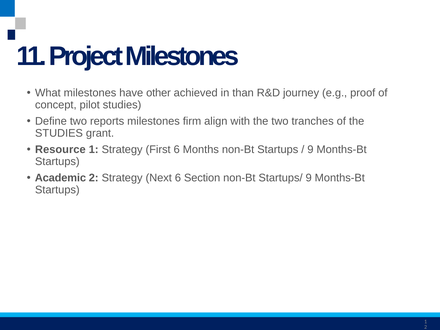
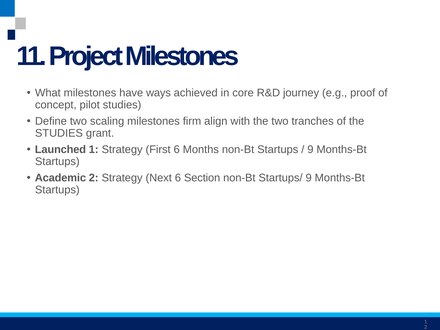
other: other -> ways (158, 93)
than: than -> core (243, 93)
reports: reports -> scaling (107, 121)
Resource: Resource -> Launched (60, 150)
